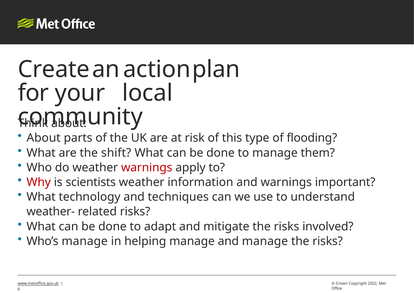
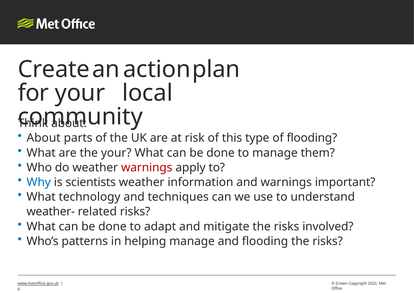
the shift: shift -> your (116, 153)
Why colour: red -> blue (39, 182)
Who’s manage: manage -> patterns (85, 241)
and manage: manage -> flooding (265, 241)
